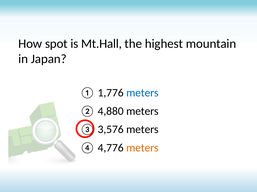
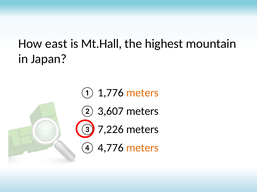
spot: spot -> east (56, 44)
meters colour: blue -> orange (142, 93)
4,880: 4,880 -> 3,607 (111, 112)
3,576: 3,576 -> 7,226 (111, 130)
